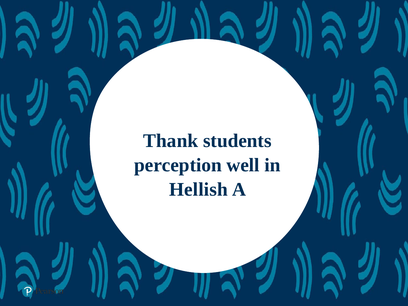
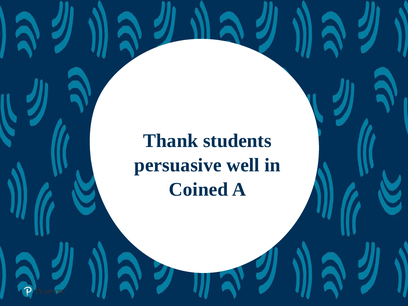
perception: perception -> persuasive (178, 165)
Hellish: Hellish -> Coined (198, 189)
